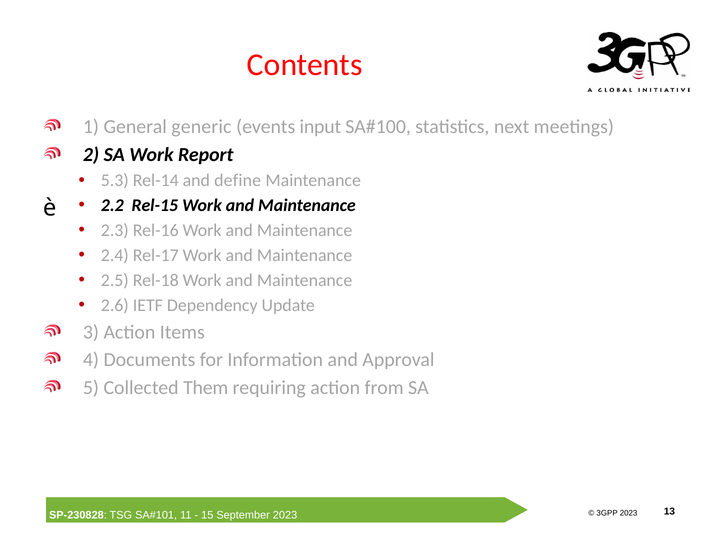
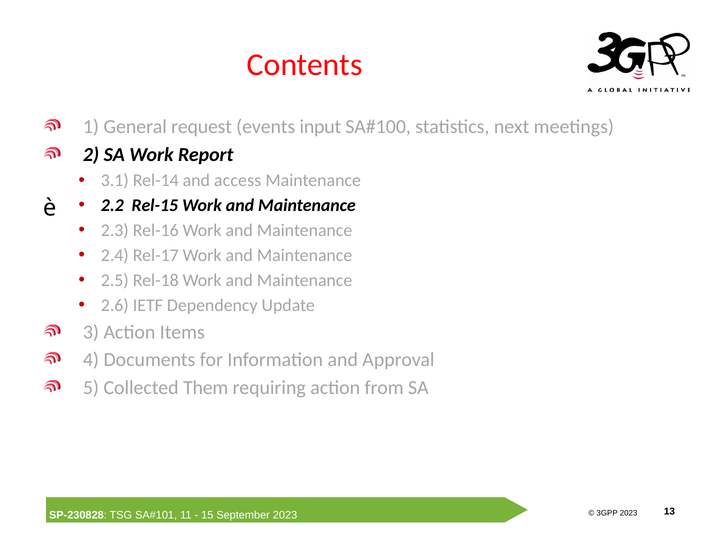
generic: generic -> request (202, 127)
5.3: 5.3 -> 3.1 (115, 181)
define: define -> access (238, 181)
